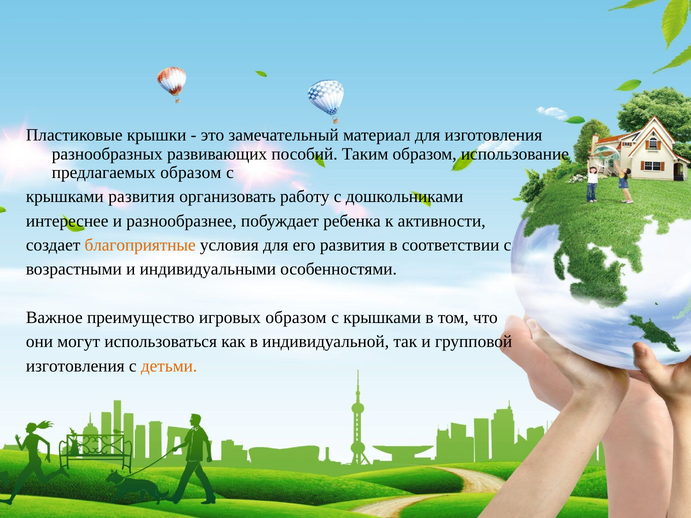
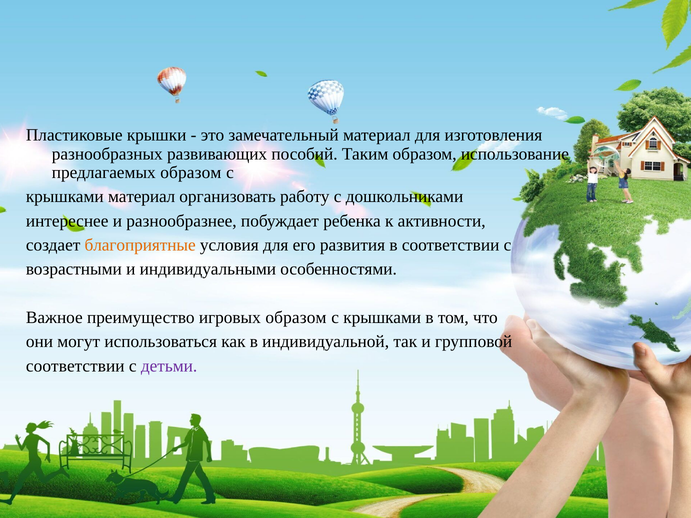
крышками развития: развития -> материал (142, 197)
изготовления: изготовления -> соответствии (75, 366)
детьми colour: orange -> purple (169, 366)
